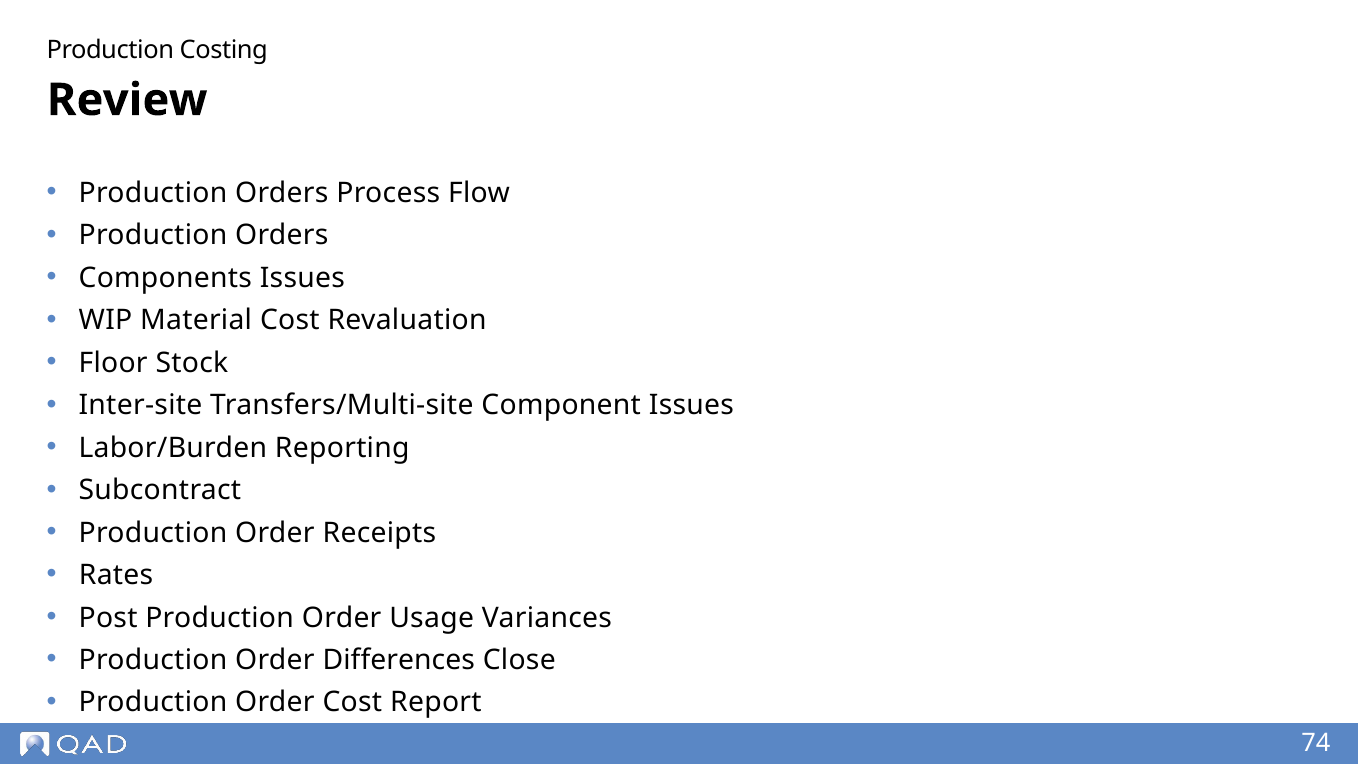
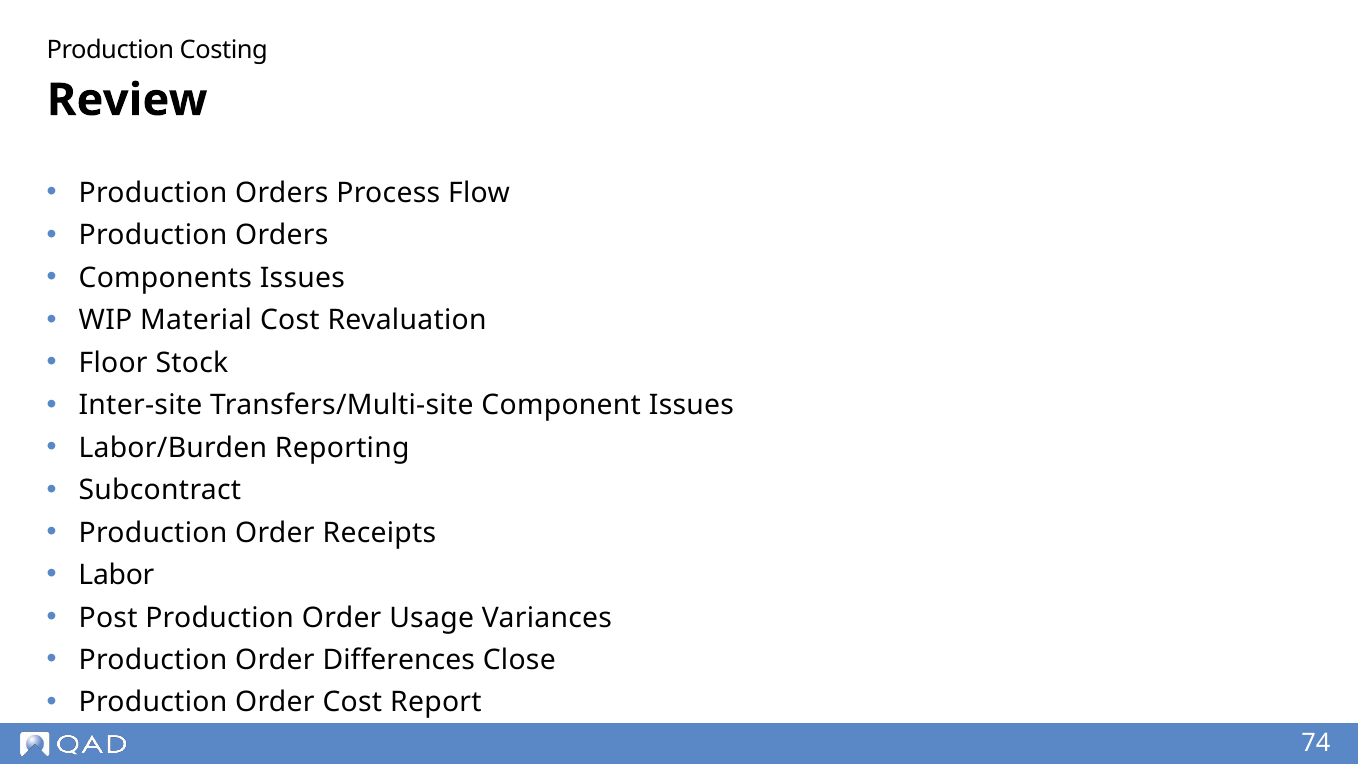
Rates: Rates -> Labor (116, 575)
